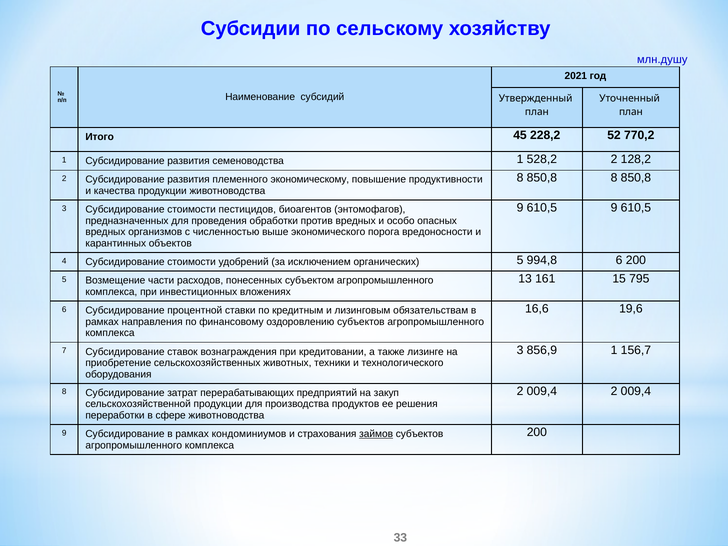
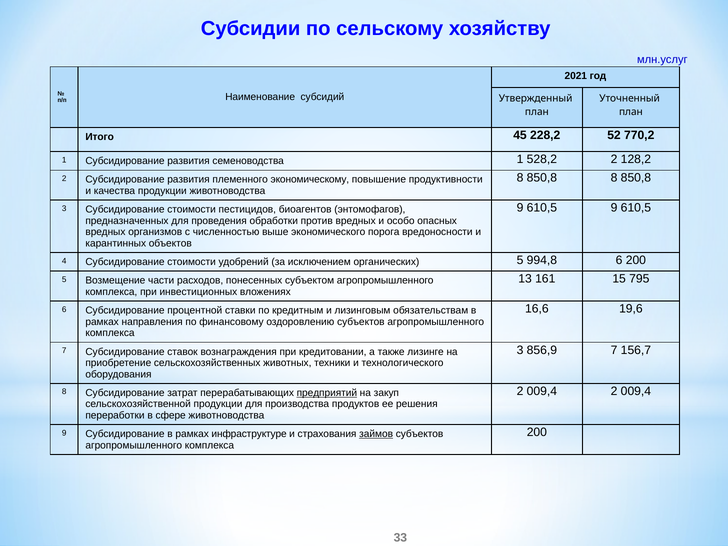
млн.душу: млн.душу -> млн.услуг (662, 60)
856,9 1: 1 -> 7 (614, 350)
предприятий underline: none -> present (327, 393)
кондоминиумов: кондоминиумов -> инфраструктуре (249, 434)
